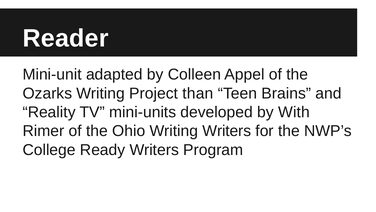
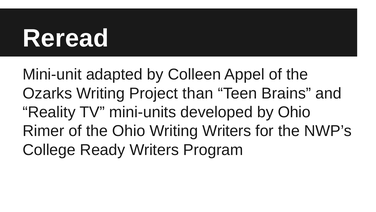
Reader: Reader -> Reread (66, 38)
by With: With -> Ohio (294, 112)
